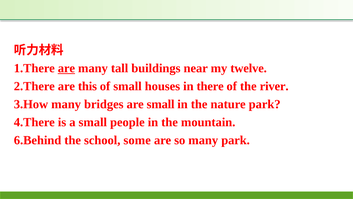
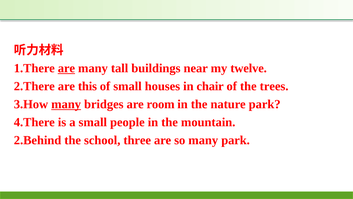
there: there -> chair (210, 86)
river: river -> trees (274, 86)
many underline: none -> present (66, 104)
are small: small -> room (161, 104)
6.Behind: 6.Behind -> 2.Behind (38, 140)
some: some -> three (137, 140)
